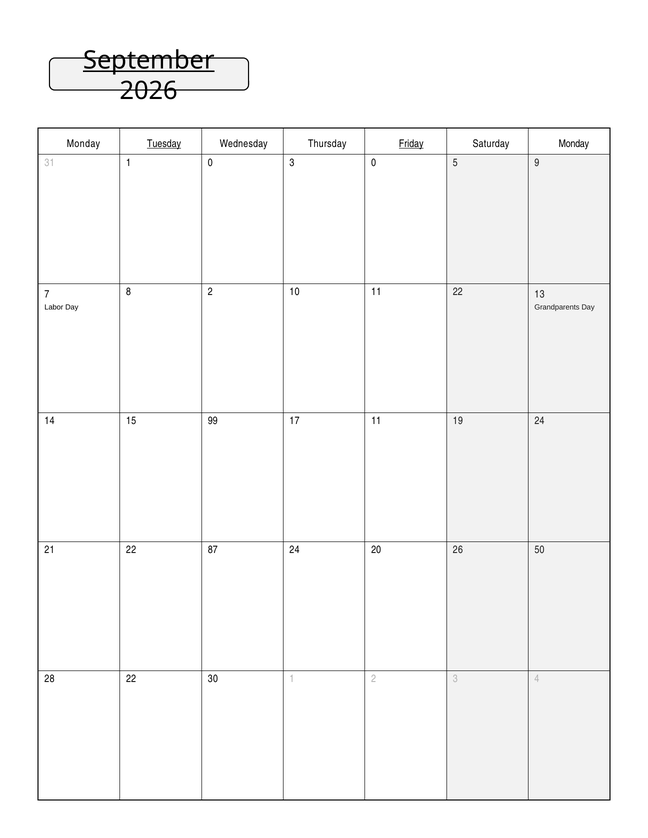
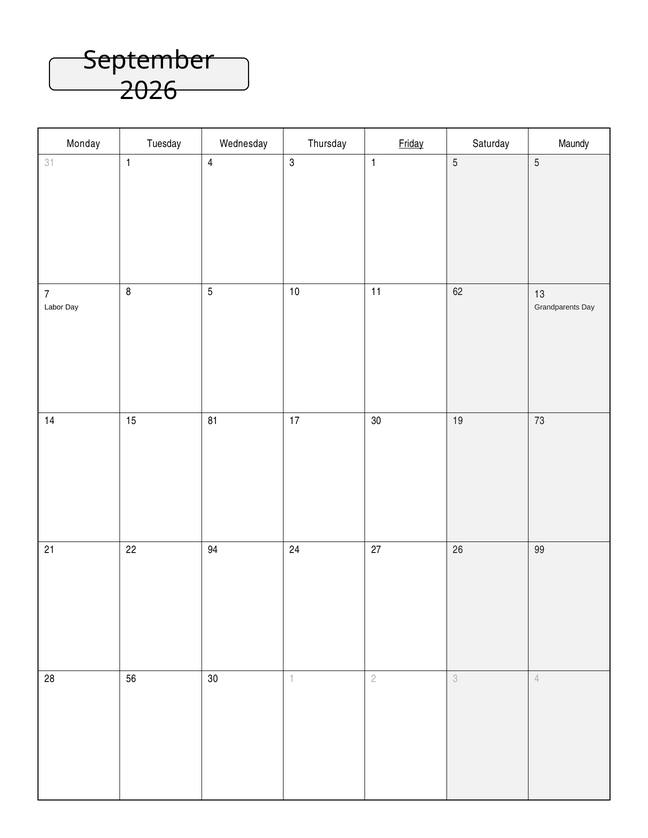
September underline: present -> none (149, 61)
Tuesday underline: present -> none (164, 144)
Saturday Monday: Monday -> Maundy (574, 144)
1 0: 0 -> 4 (210, 163)
3 0: 0 -> 1 (374, 163)
5 9: 9 -> 5 (537, 163)
8 2: 2 -> 5 (210, 292)
11 22: 22 -> 62 (458, 292)
99: 99 -> 81 (213, 421)
17 11: 11 -> 30 (376, 421)
19 24: 24 -> 73 (539, 421)
87: 87 -> 94 (213, 550)
20: 20 -> 27 (376, 550)
50: 50 -> 99 (539, 550)
28 22: 22 -> 56 (131, 679)
